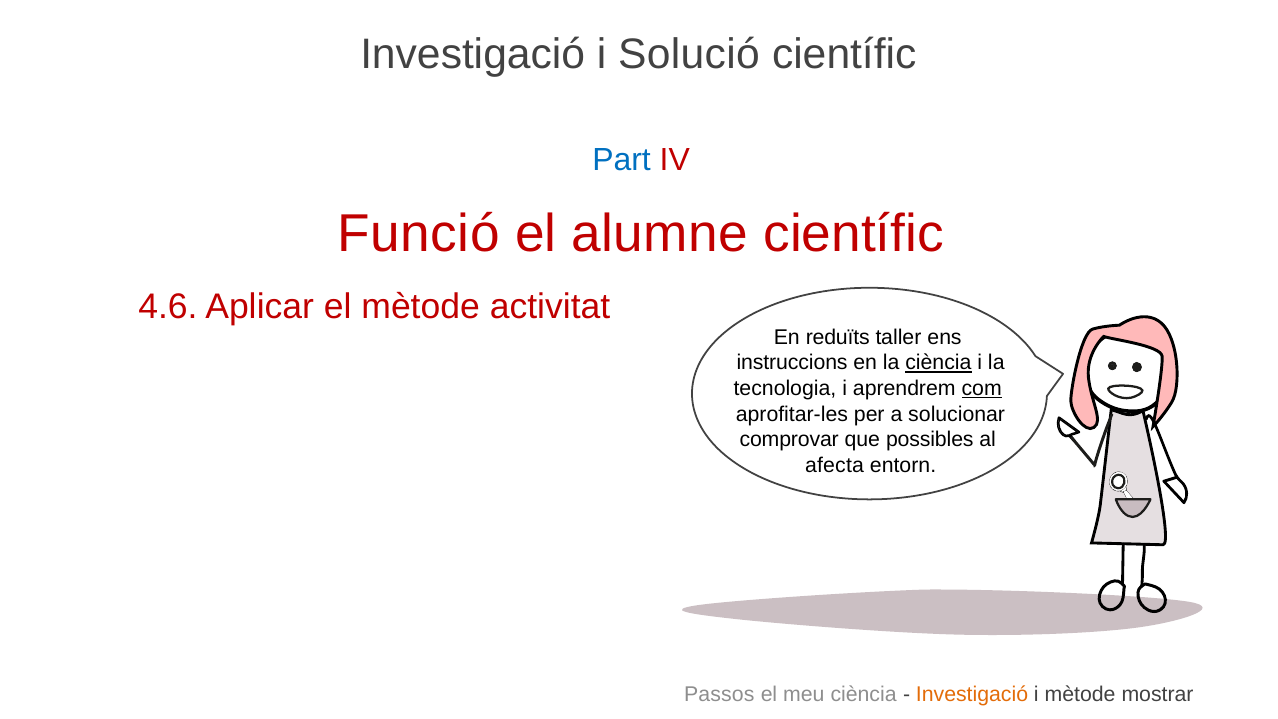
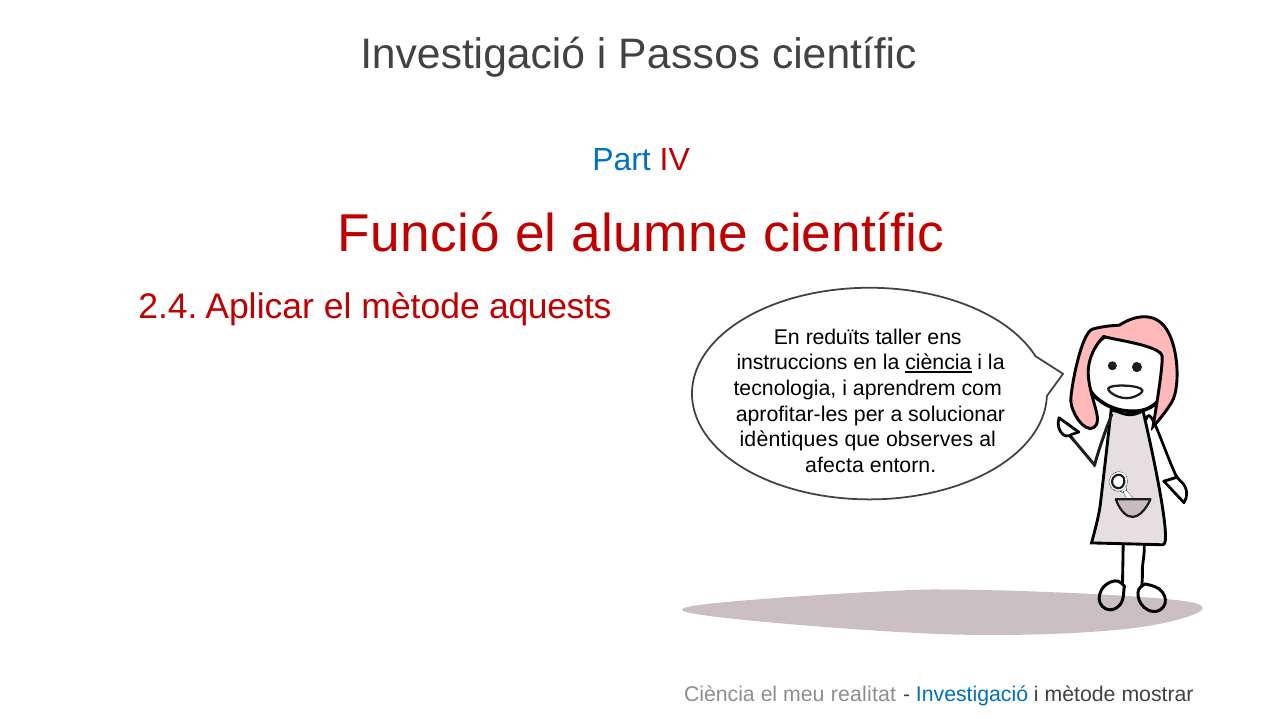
Solució: Solució -> Passos (689, 55)
4.6: 4.6 -> 2.4 (168, 307)
activitat: activitat -> aquests (550, 307)
com underline: present -> none (982, 388)
comprovar: comprovar -> idèntiques (789, 440)
possibles: possibles -> observes (930, 440)
Passos: Passos -> Ciència (719, 695)
meu ciència: ciència -> realitat (863, 695)
Investigació colour: orange -> blue (972, 695)
